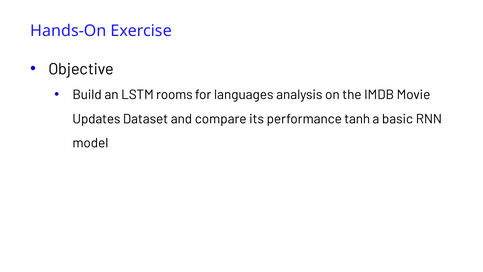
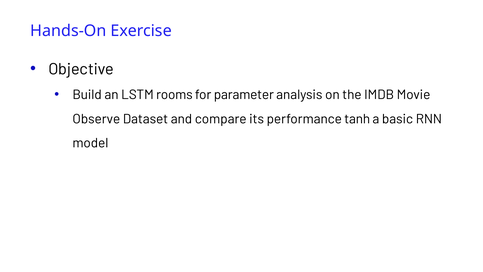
languages: languages -> parameter (244, 95)
Updates: Updates -> Observe (96, 119)
